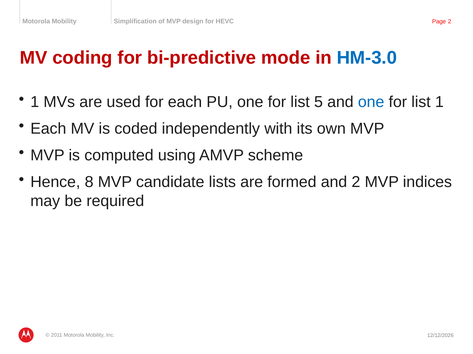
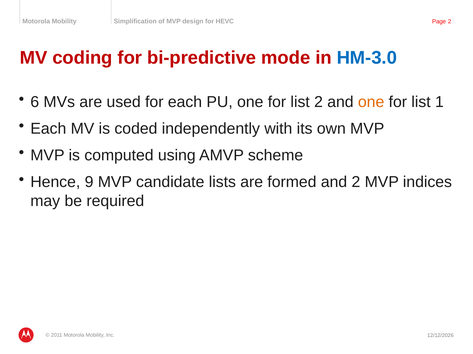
1: 1 -> 6 (35, 102)
list 5: 5 -> 2 (319, 102)
one colour: blue -> orange (371, 102)
8: 8 -> 9 (89, 182)
